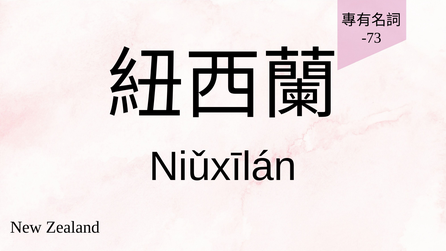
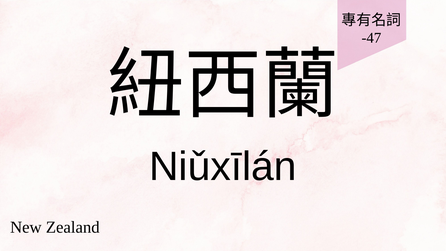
-73: -73 -> -47 (371, 38)
